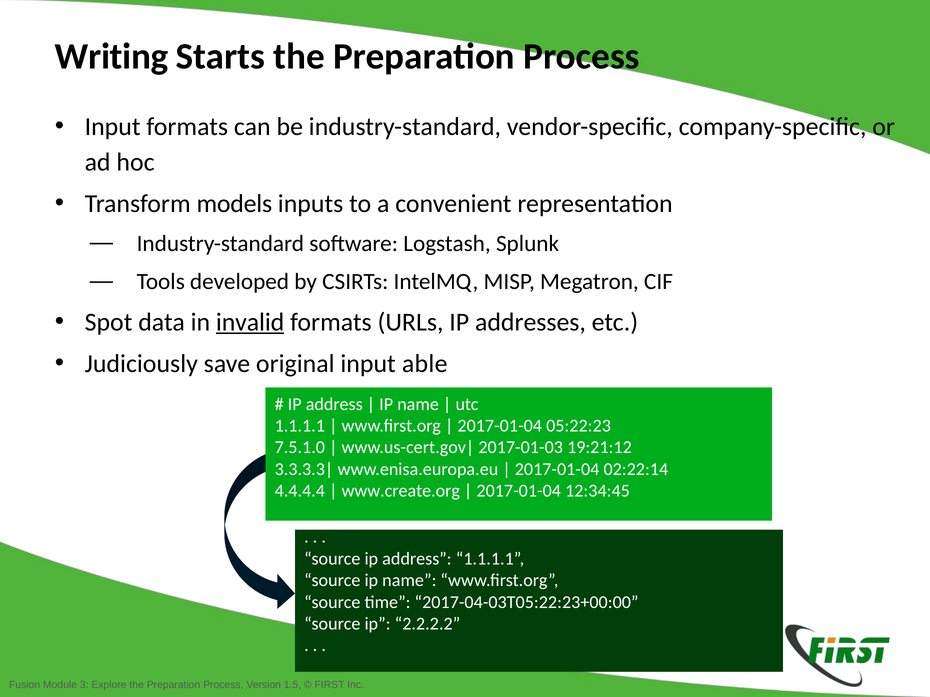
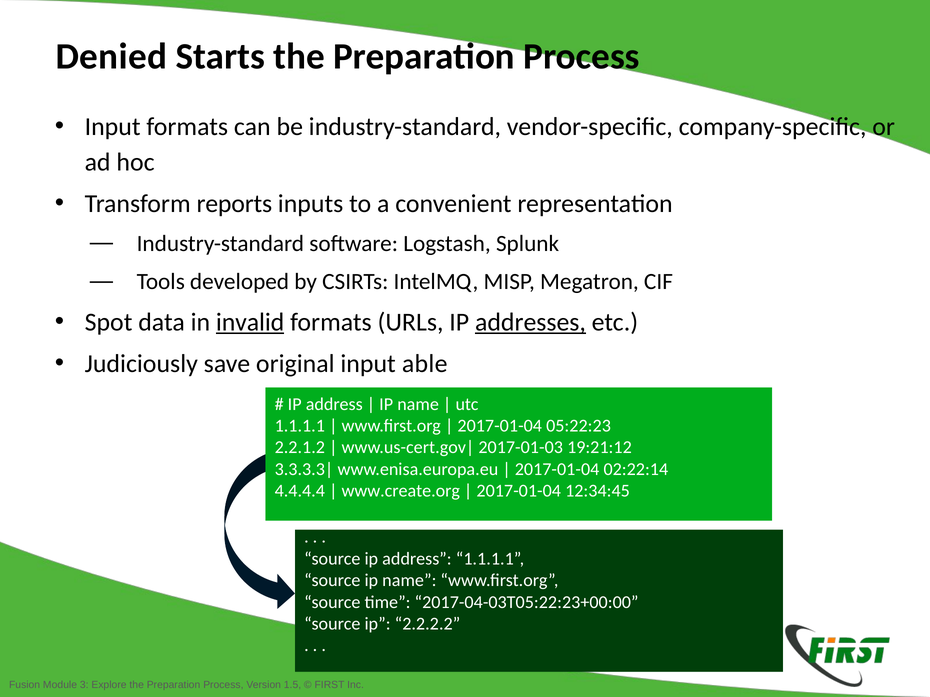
Writing: Writing -> Denied (111, 56)
models: models -> reports (234, 204)
addresses underline: none -> present (530, 322)
7.5.1.0: 7.5.1.0 -> 2.2.1.2 (300, 448)
